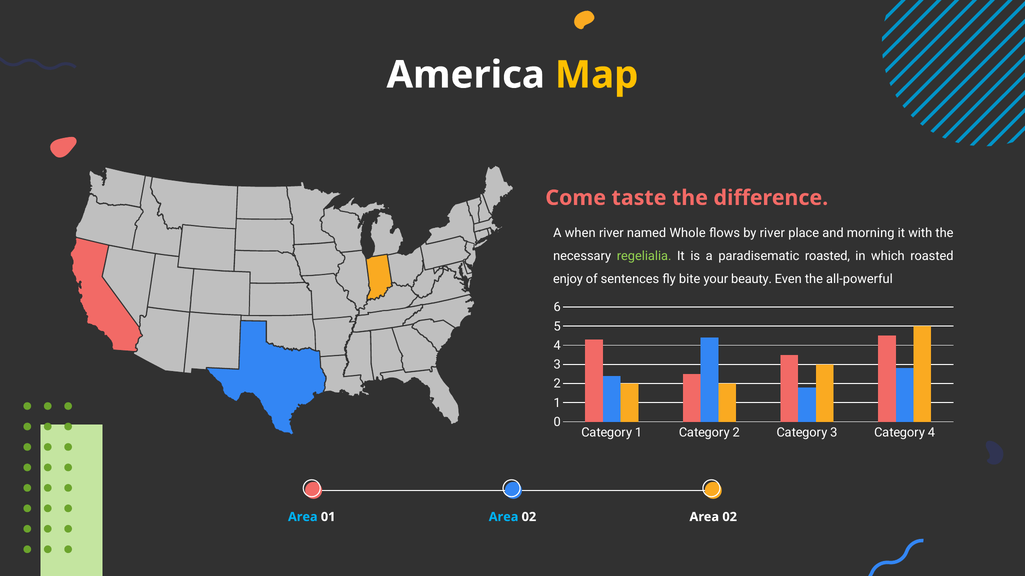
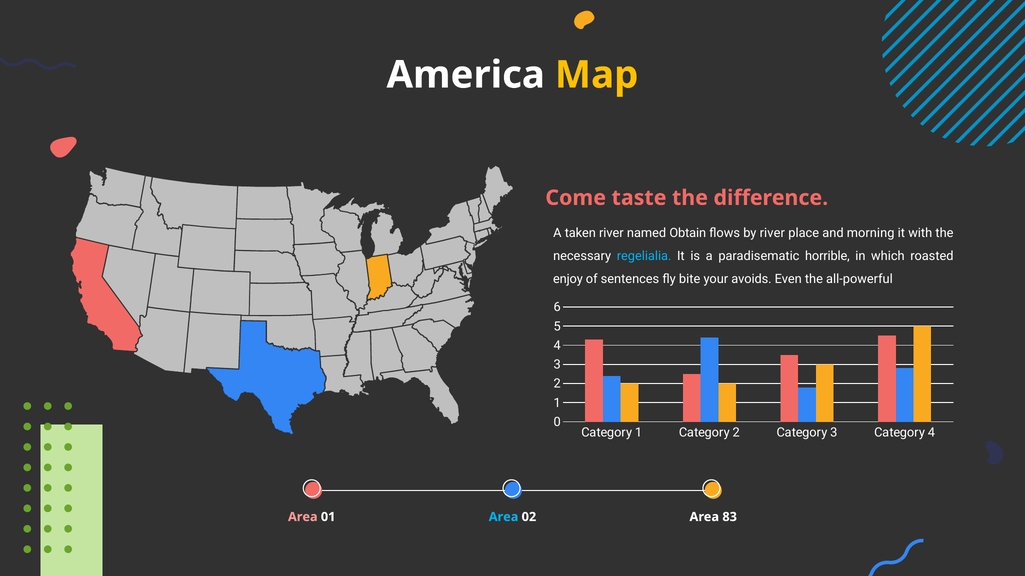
when: when -> taken (580, 233)
Whole: Whole -> Obtain (688, 233)
regelialia colour: light green -> light blue (644, 256)
paradisematic roasted: roasted -> horrible (827, 256)
beauty: beauty -> avoids (751, 279)
Area colour: light blue -> pink (303, 517)
02 Area 02: 02 -> 83 (730, 517)
